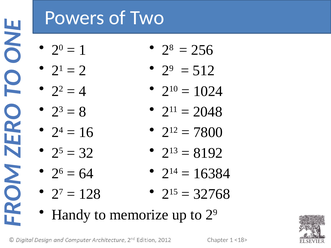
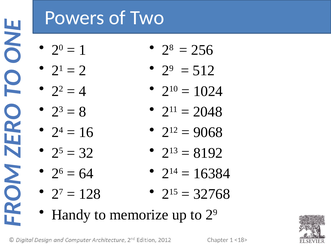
7800: 7800 -> 9068 (208, 133)
